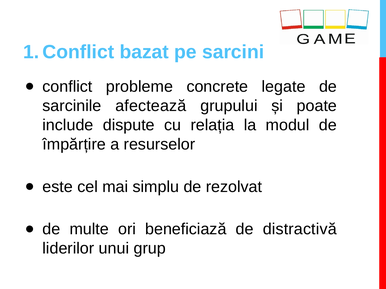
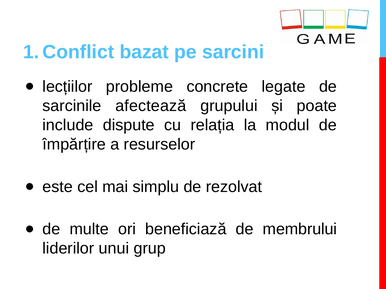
conflict: conflict -> lecțiilor (67, 87)
distractivă: distractivă -> membrului (300, 230)
